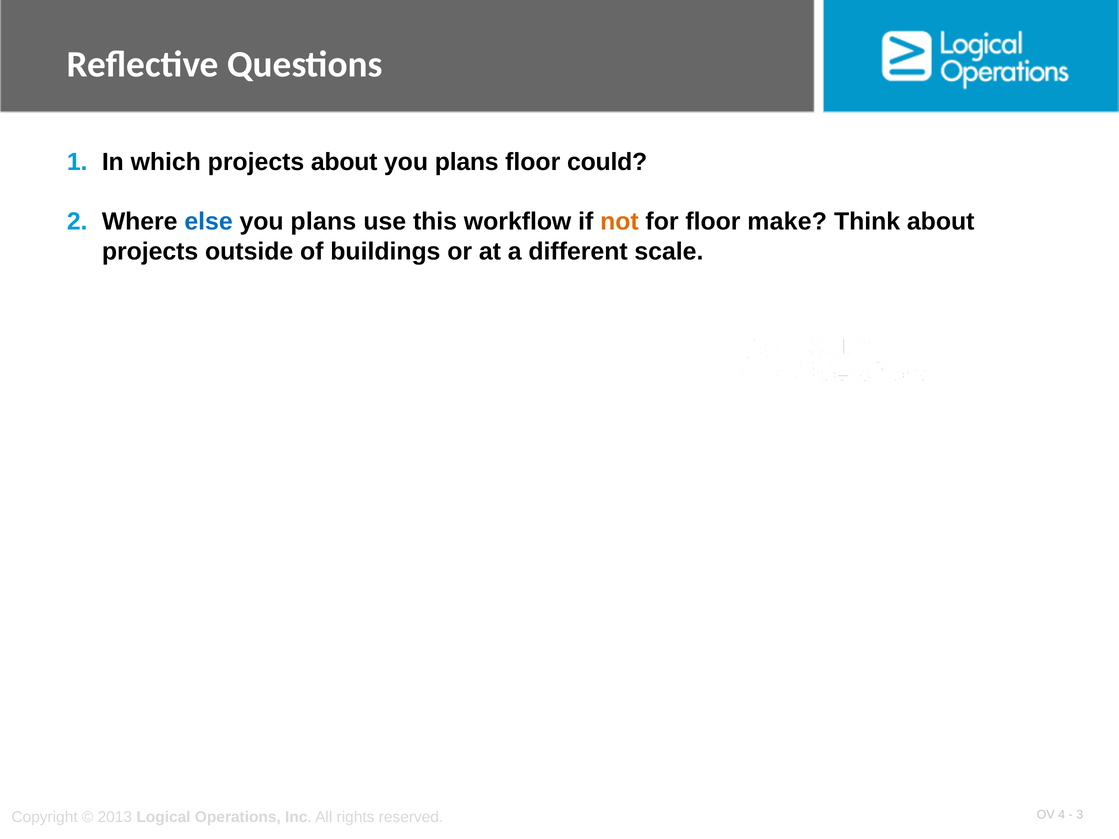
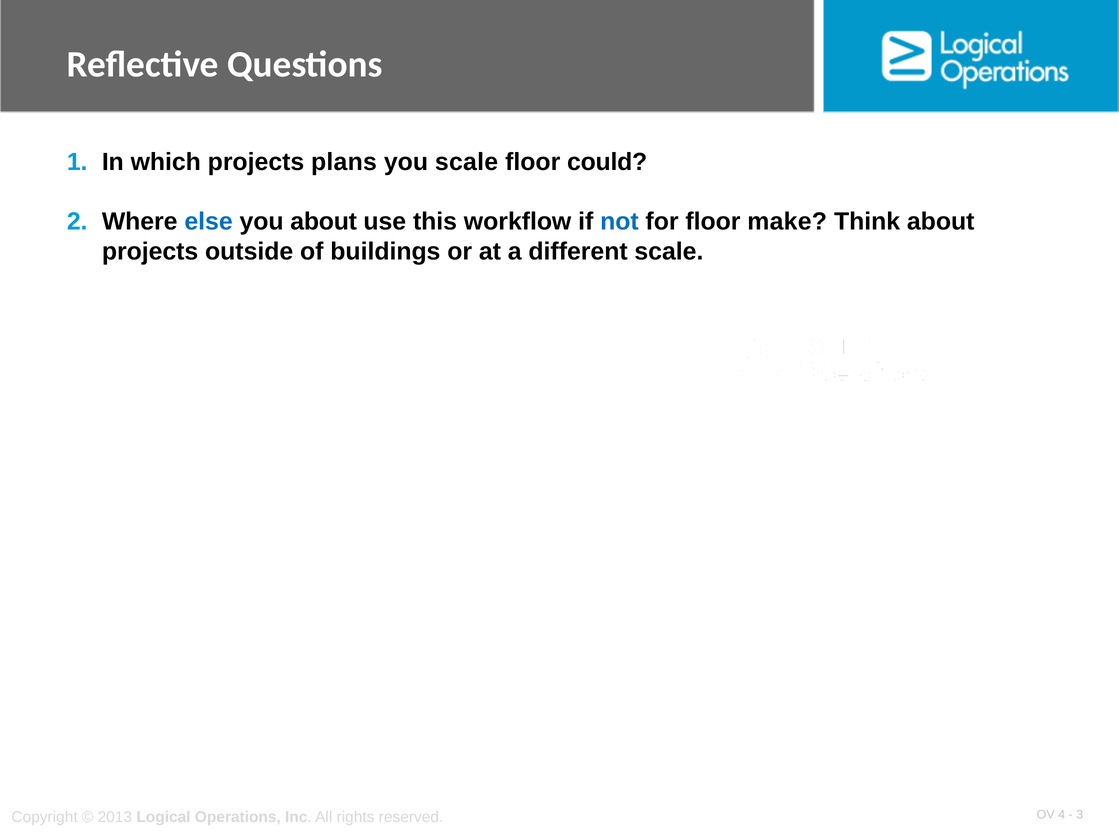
projects about: about -> plans (344, 162)
plans: plans -> scale (467, 162)
plans: plans -> about (324, 222)
not colour: orange -> blue (619, 222)
